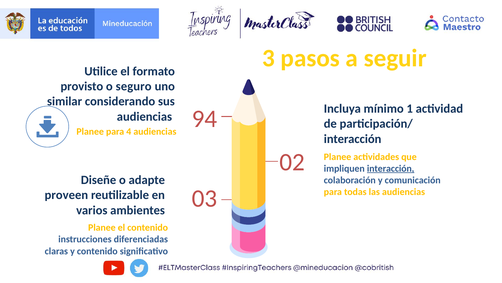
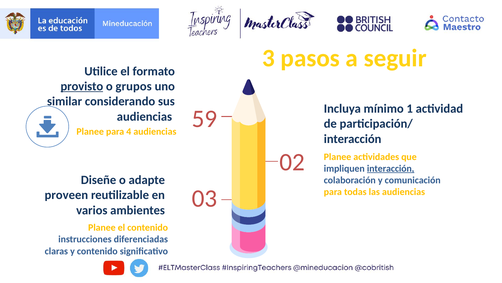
provisto underline: none -> present (82, 86)
seguro: seguro -> grupos (134, 86)
94: 94 -> 59 (204, 119)
